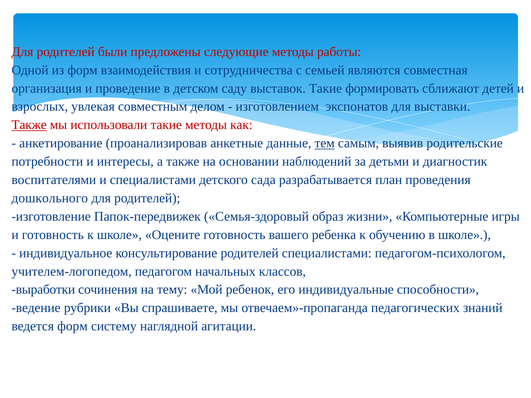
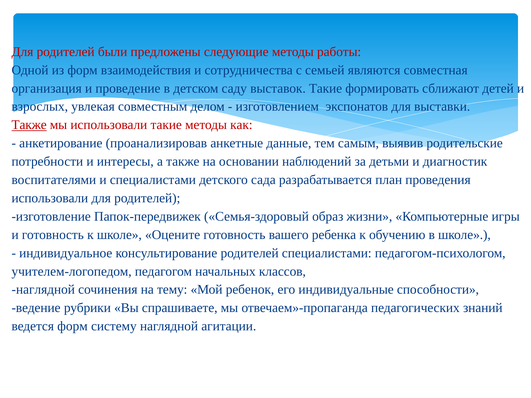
тем underline: present -> none (325, 143)
дошкольного: дошкольного -> использовали (50, 198)
выработки: выработки -> наглядной (43, 290)
